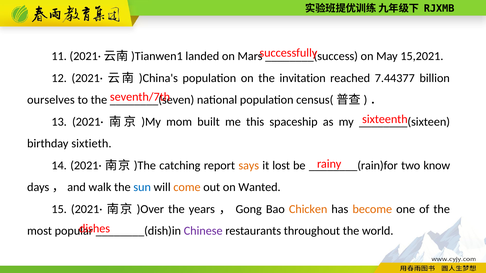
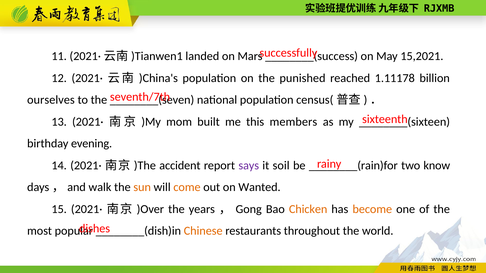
invitation: invitation -> punished (303, 78)
7.44377: 7.44377 -> 1.11178 (395, 78)
spaceship: spaceship -> members (293, 122)
sixtieth: sixtieth -> evening (92, 144)
catching: catching -> accident (180, 166)
says colour: orange -> purple (249, 166)
lost: lost -> soil (281, 166)
sun colour: blue -> orange (142, 188)
Chinese colour: purple -> orange (203, 231)
